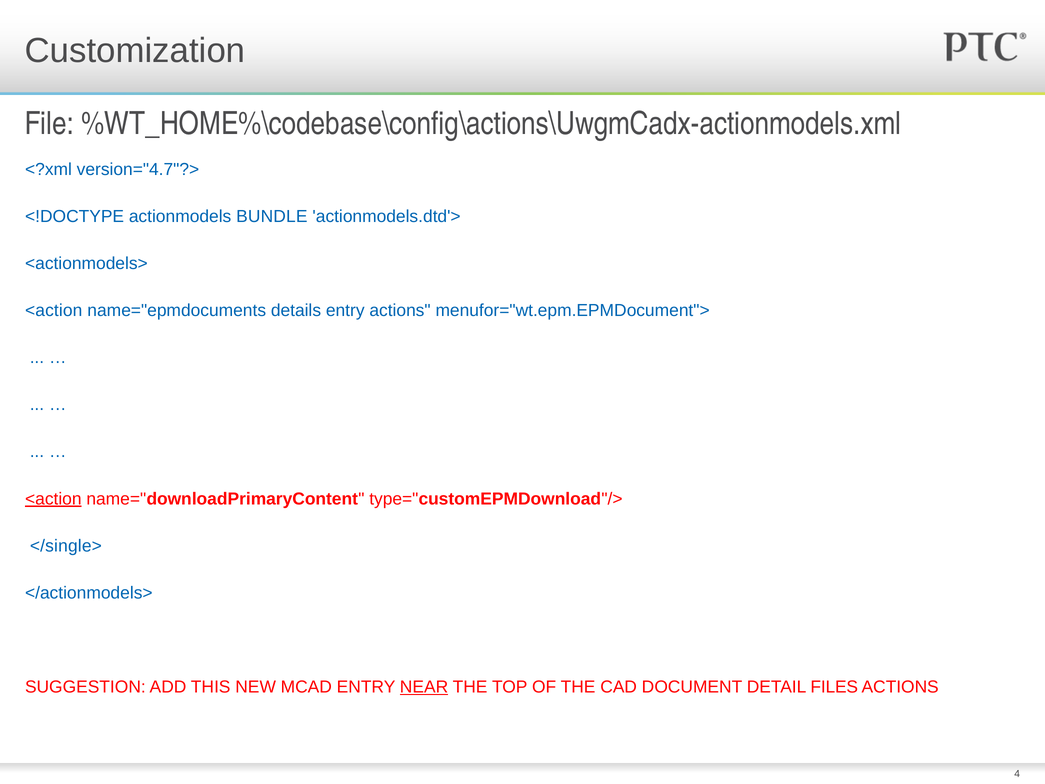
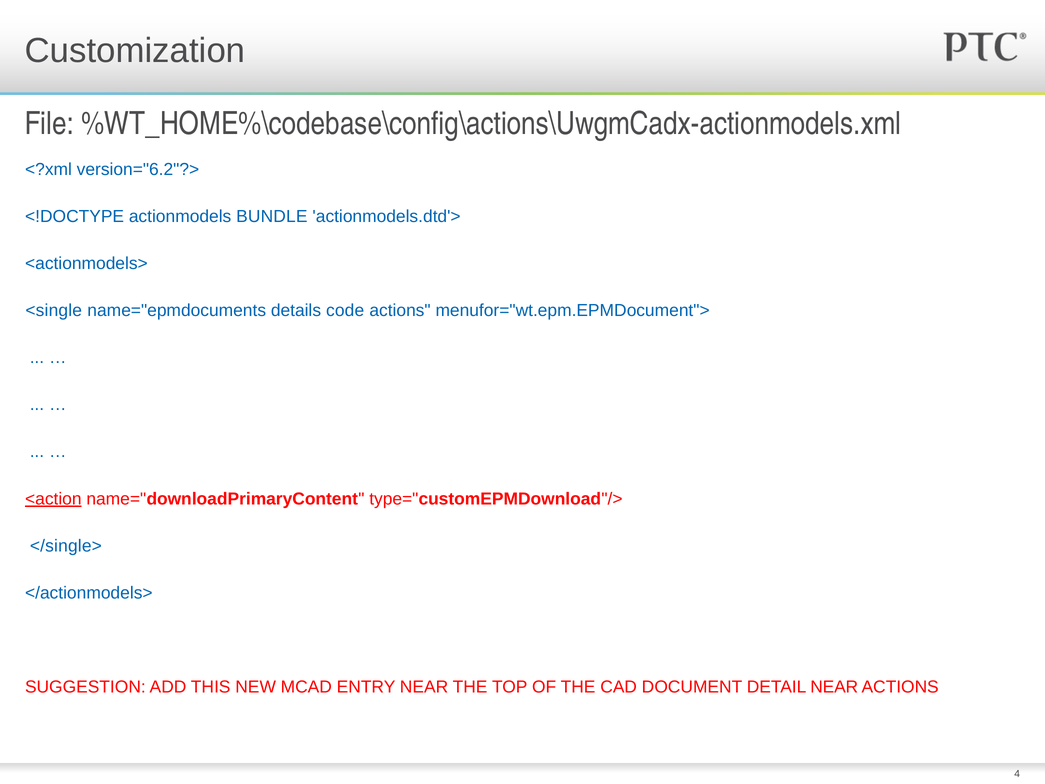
version="4.7"?>: version="4.7"?> -> version="6.2"?> (138, 169)
<action: <action -> <single (54, 311)
details entry: entry -> code (345, 311)
NEAR underline: present -> none (424, 687)
DETAIL FILES: FILES -> NEAR (834, 687)
